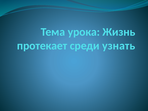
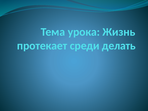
узнать: узнать -> делать (119, 46)
